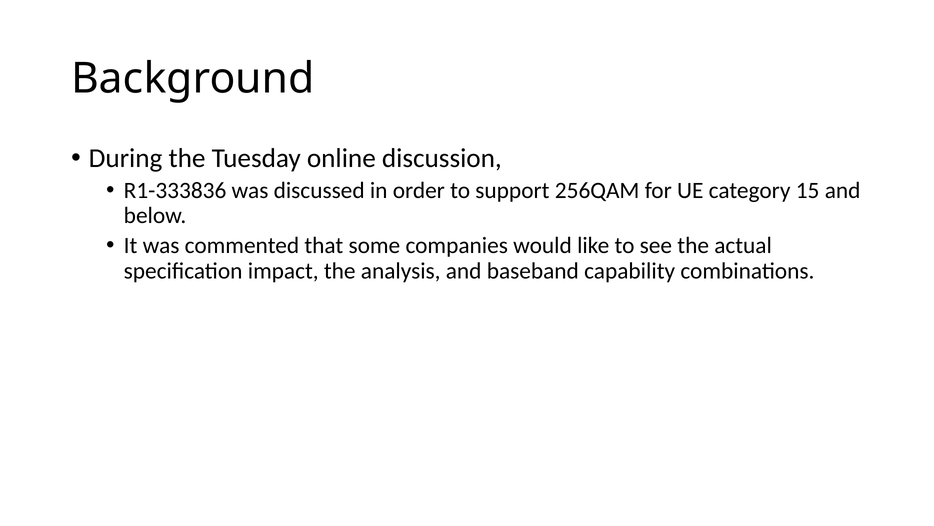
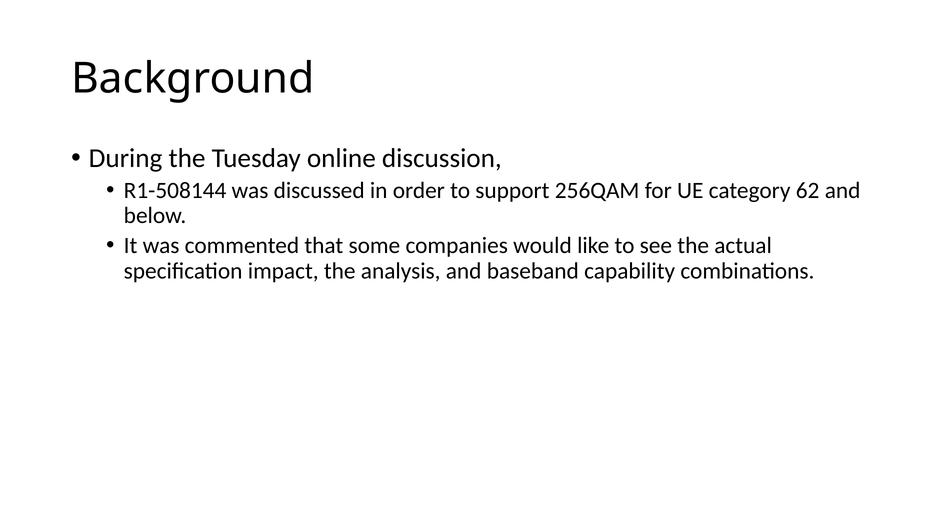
R1-333836: R1-333836 -> R1-508144 (175, 190)
15: 15 -> 62 (808, 190)
